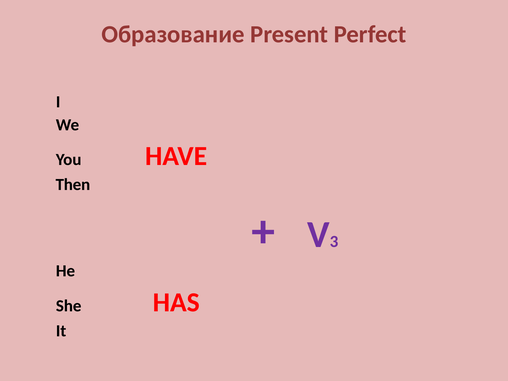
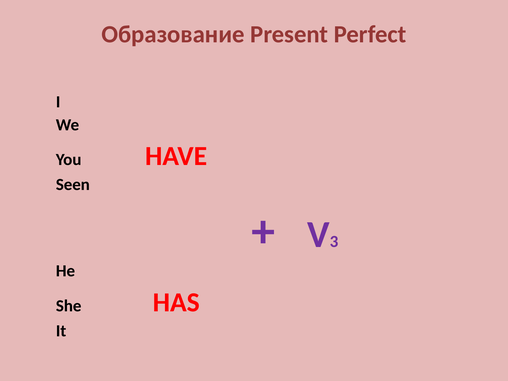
Then: Then -> Seen (73, 185)
